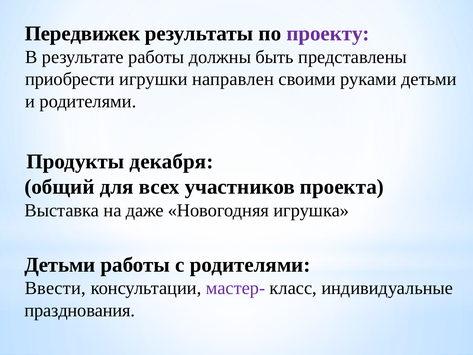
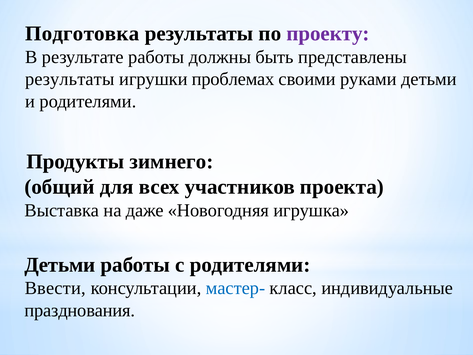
Передвижек: Передвижек -> Подготовка (82, 34)
приобрести: приобрести -> результаты (70, 79)
направлен: направлен -> проблемах (233, 79)
декабря: декабря -> зимнего (172, 162)
мастер- colour: purple -> blue (236, 288)
